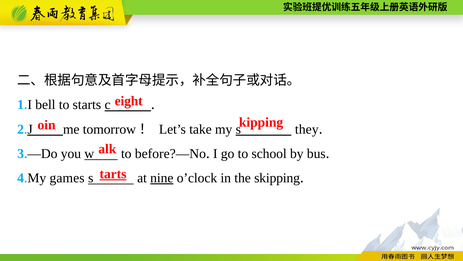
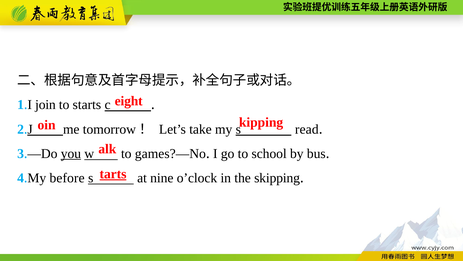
bell: bell -> join (45, 105)
they: they -> read (307, 129)
you underline: none -> present (71, 153)
before?—No: before?—No -> games?—No (170, 153)
games: games -> before (67, 178)
nine underline: present -> none (162, 178)
